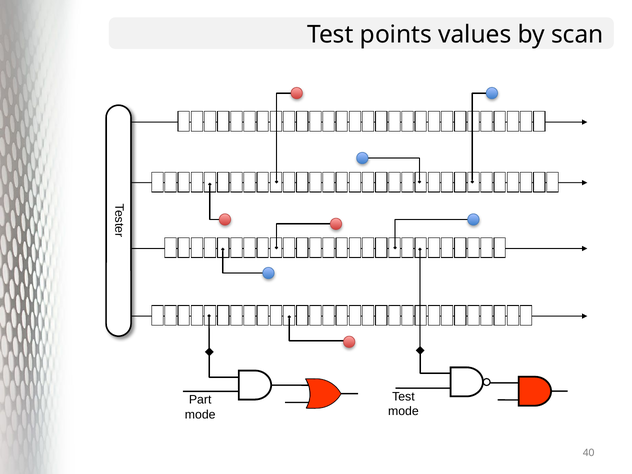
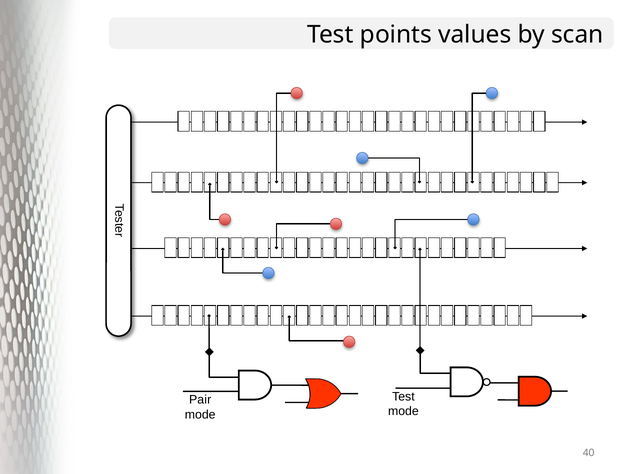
Part: Part -> Pair (200, 400)
